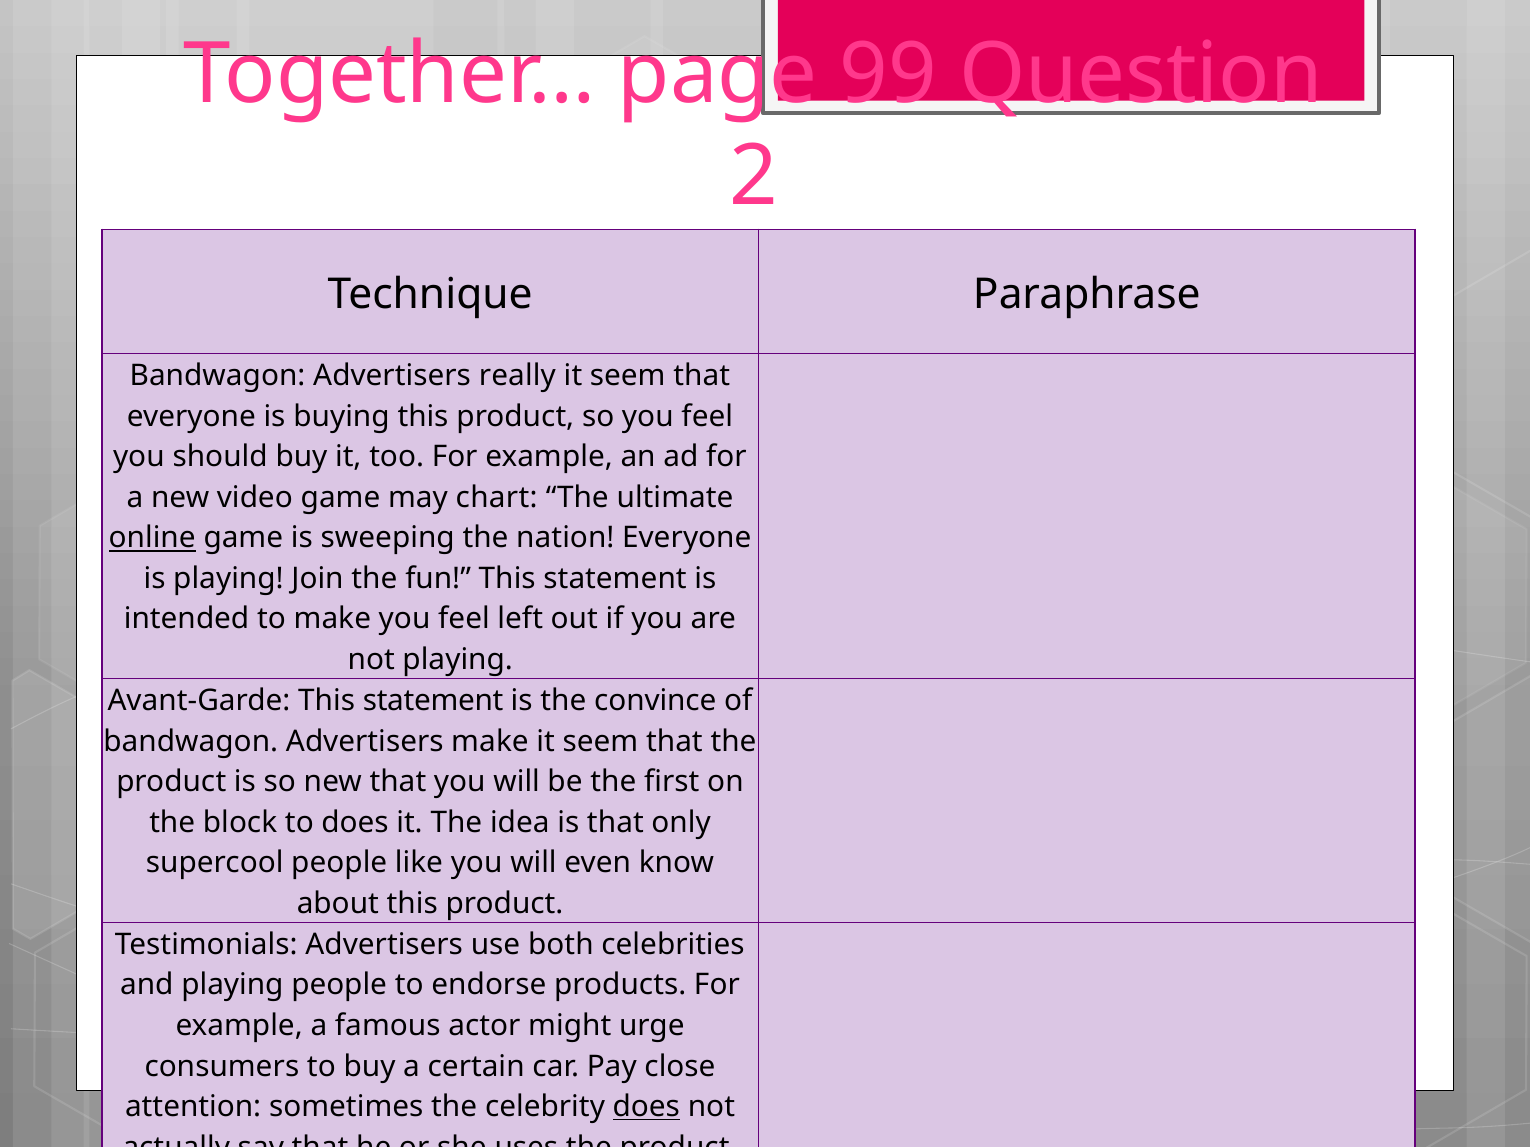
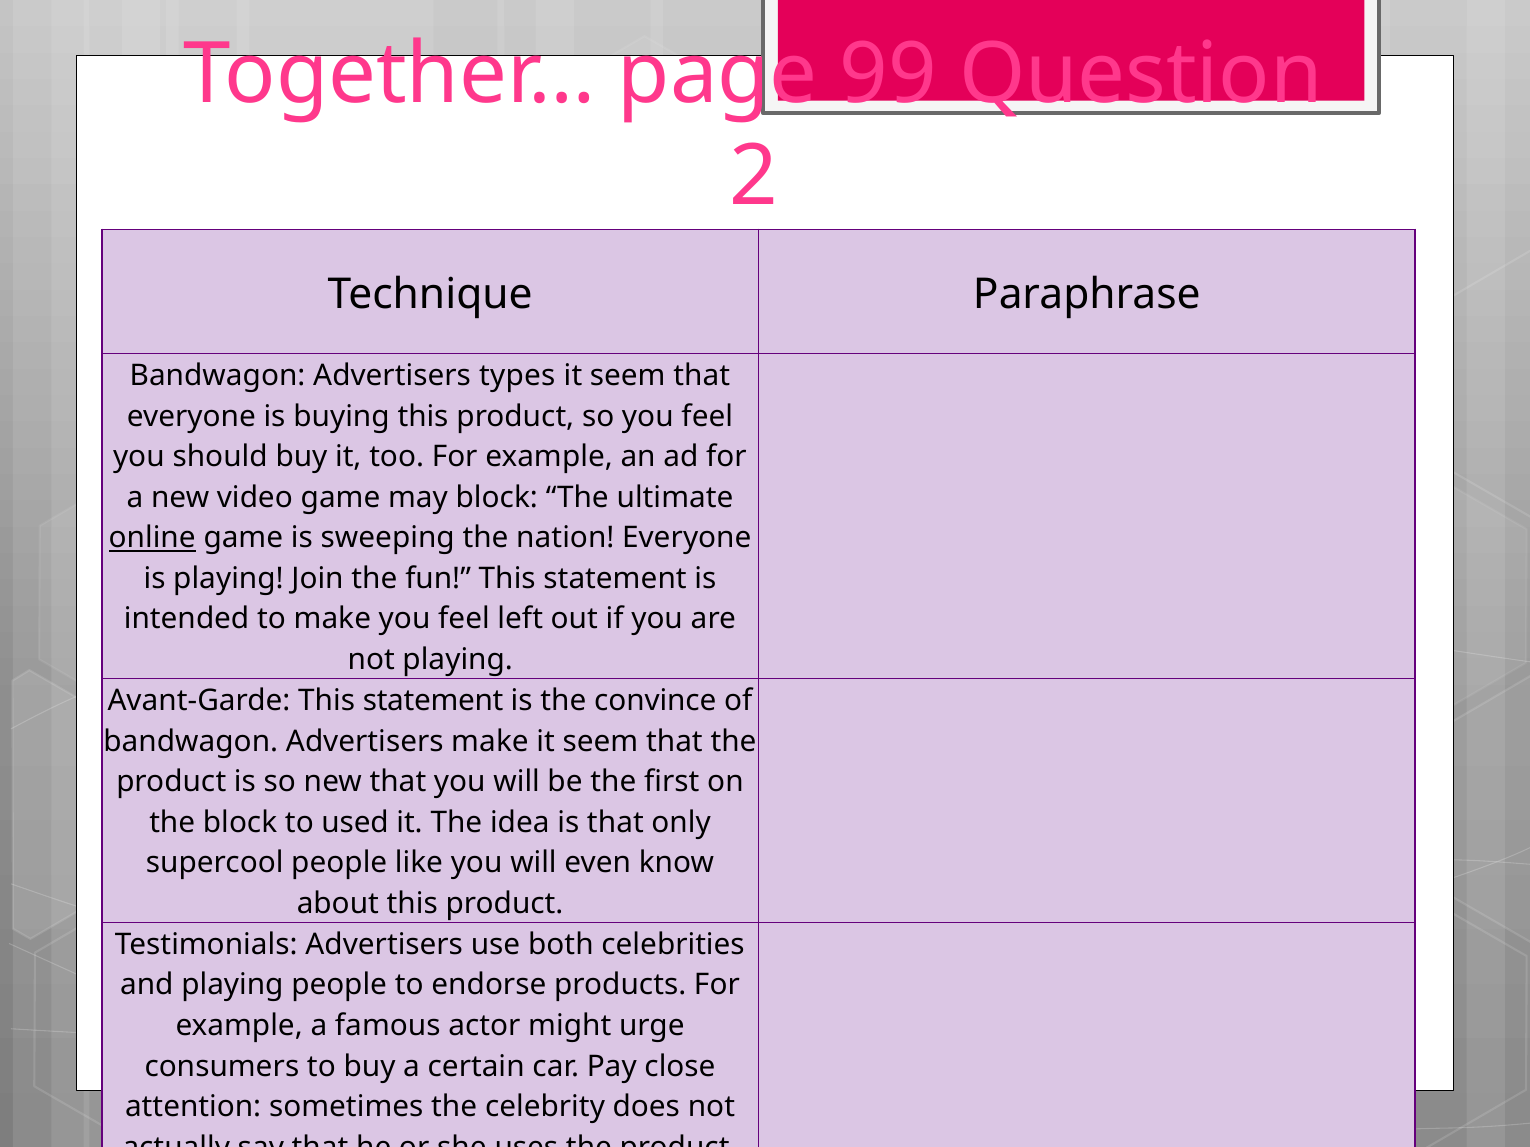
really: really -> types (517, 376)
may chart: chart -> block (497, 498)
to does: does -> used (355, 823)
does underline: present -> none (646, 1107)
